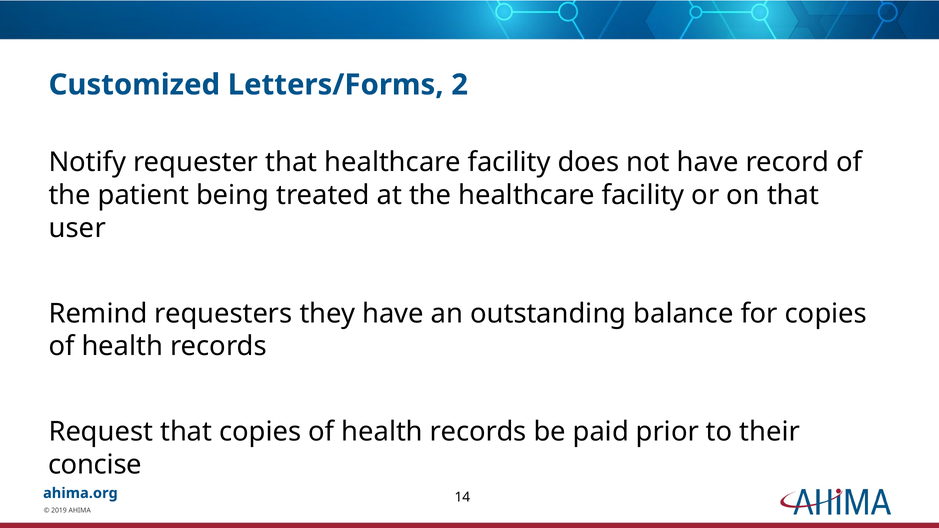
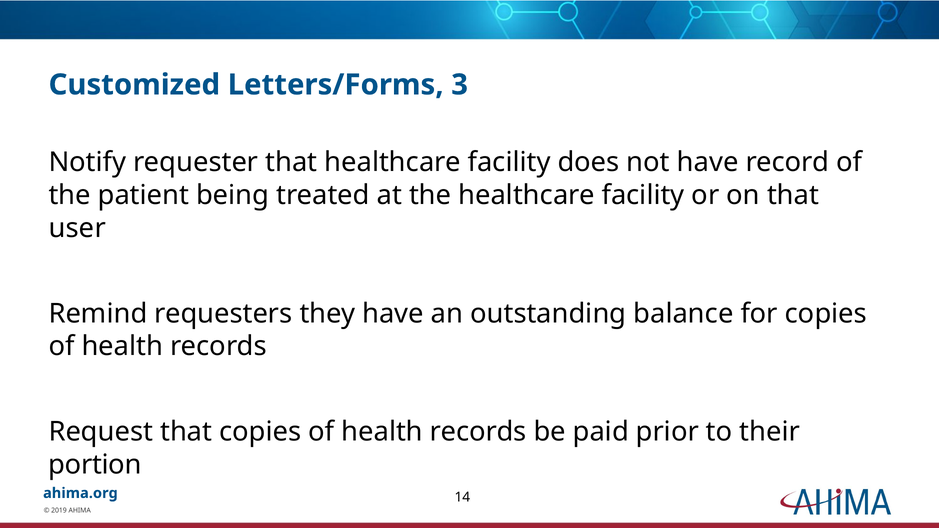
2: 2 -> 3 (460, 85)
concise: concise -> portion (95, 465)
